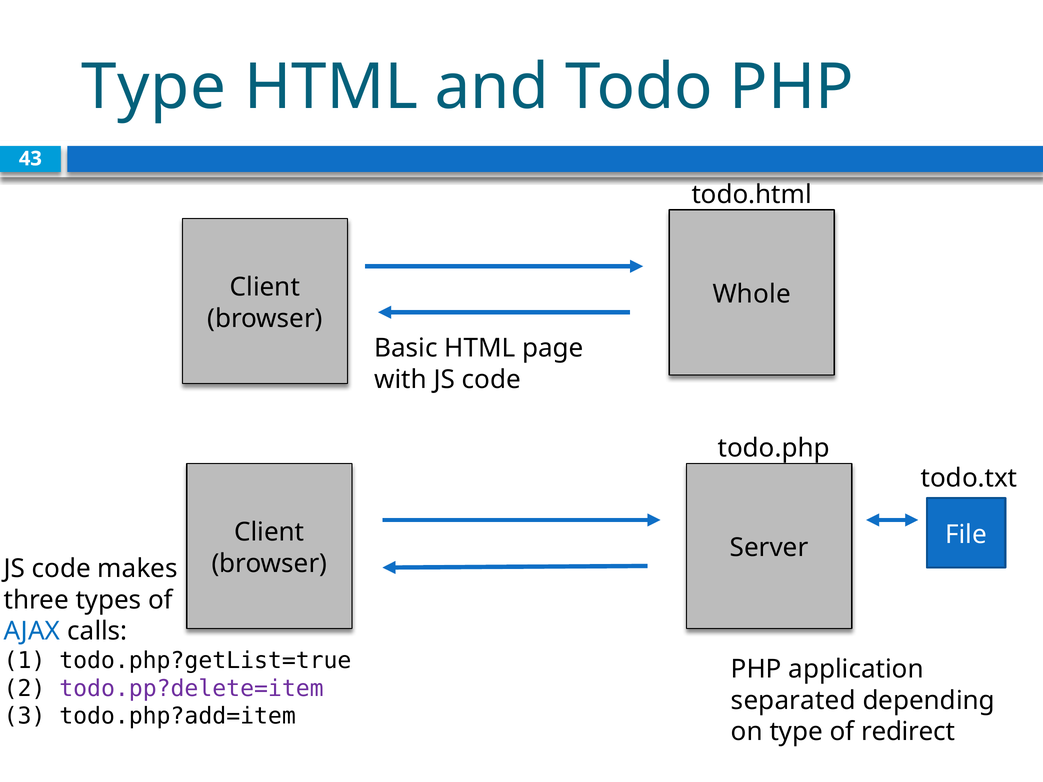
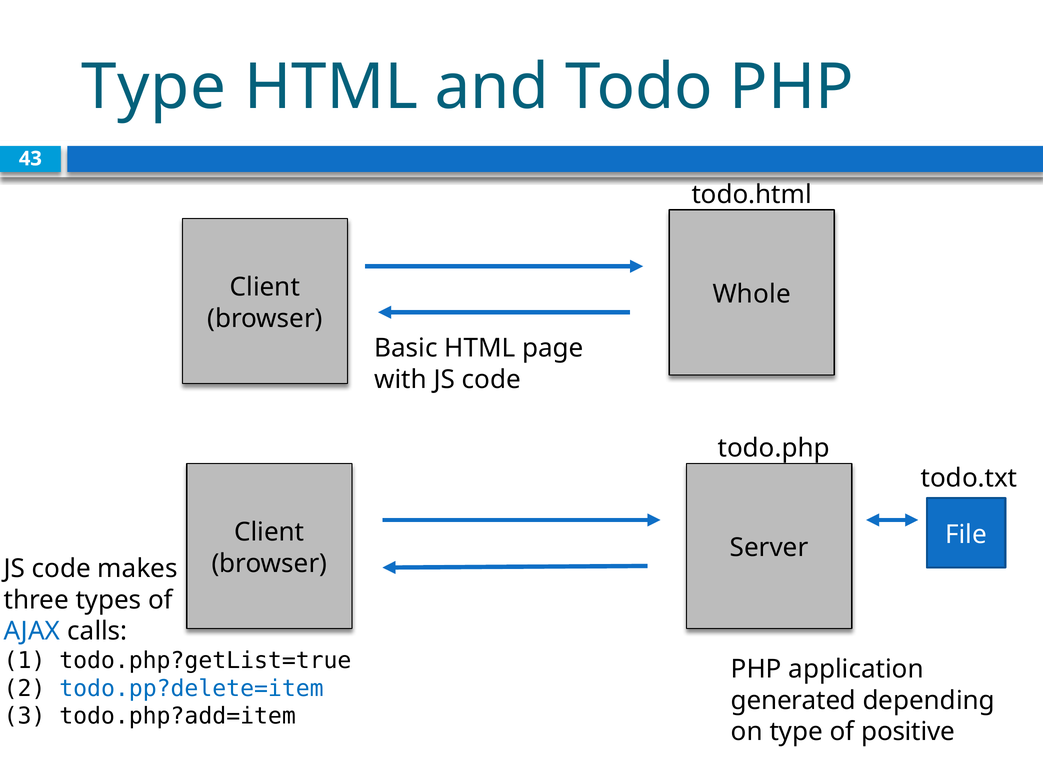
todo.pp?delete=item colour: purple -> blue (191, 689)
separated: separated -> generated (793, 701)
redirect: redirect -> positive (908, 732)
